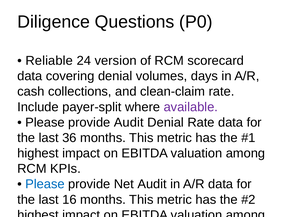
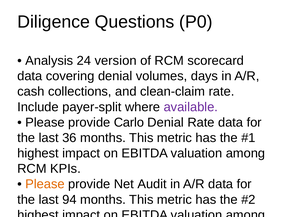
Reliable: Reliable -> Analysis (49, 61)
provide Audit: Audit -> Carlo (129, 122)
Please colour: blue -> orange (45, 184)
16: 16 -> 94 (69, 199)
